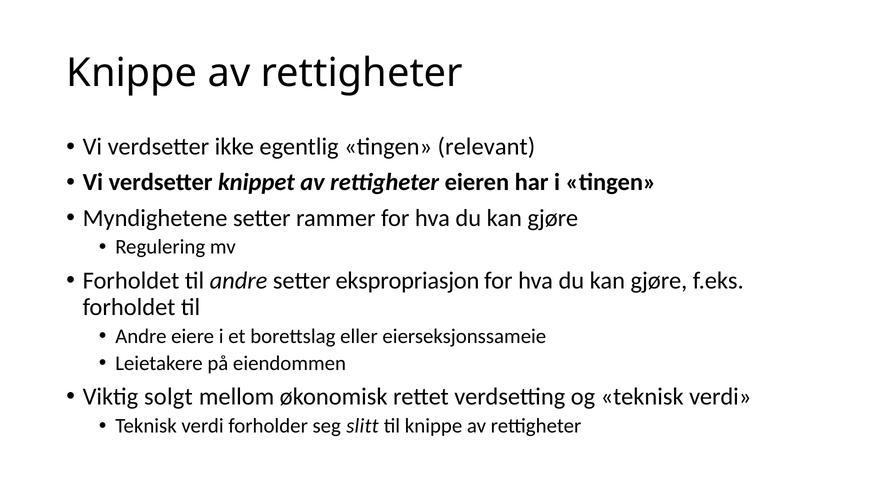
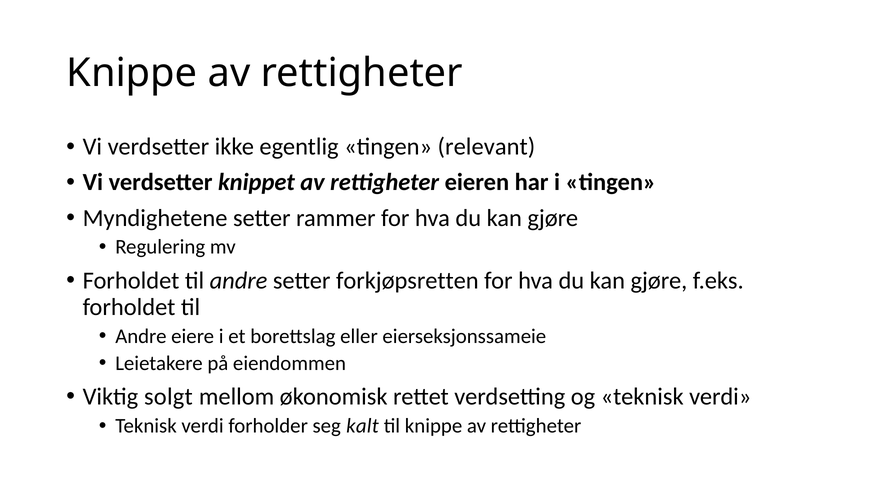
ekspropriasjon: ekspropriasjon -> forkjøpsretten (407, 280)
slitt: slitt -> kalt (362, 425)
